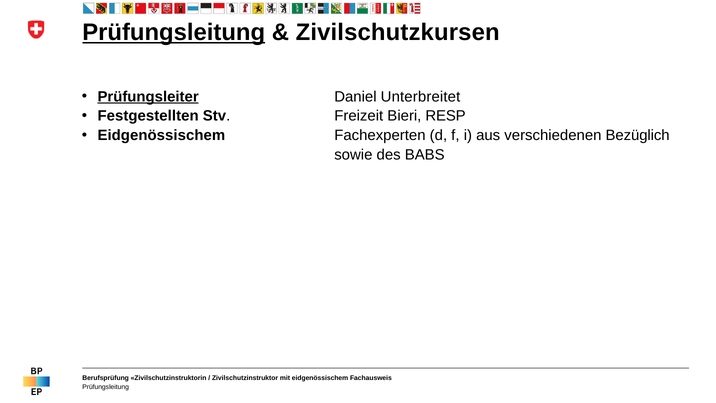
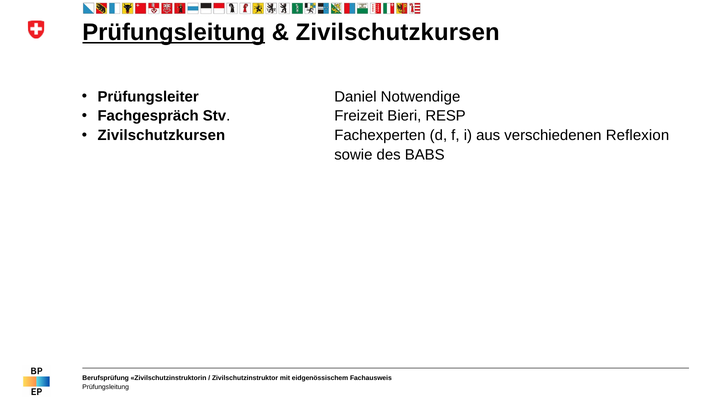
Prüfungsleiter underline: present -> none (148, 97)
Unterbreitet: Unterbreitet -> Notwendige (421, 97)
Festgestellten: Festgestellten -> Fachgespräch (148, 116)
Eidgenössischem: Eidgenössischem -> Zivilschutzkursen (161, 135)
Bezüglich: Bezüglich -> Reflexion (637, 135)
